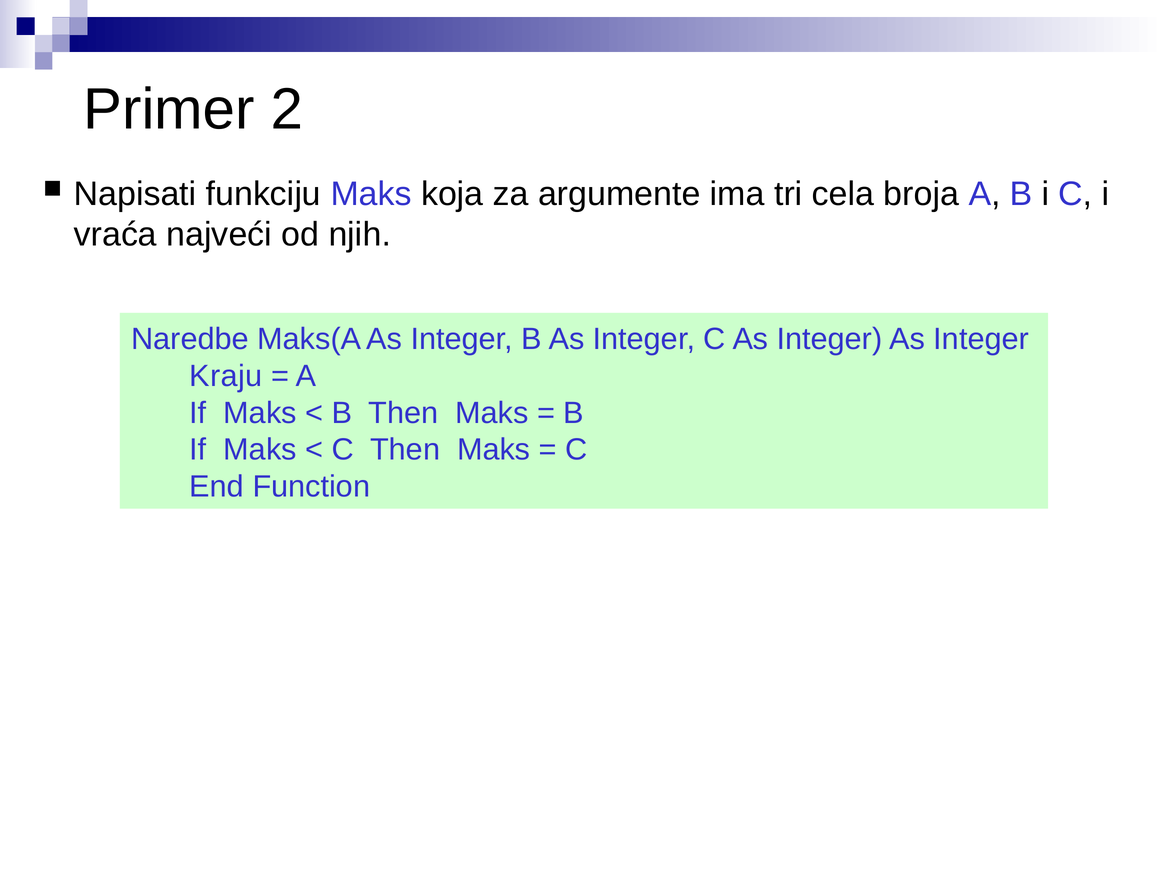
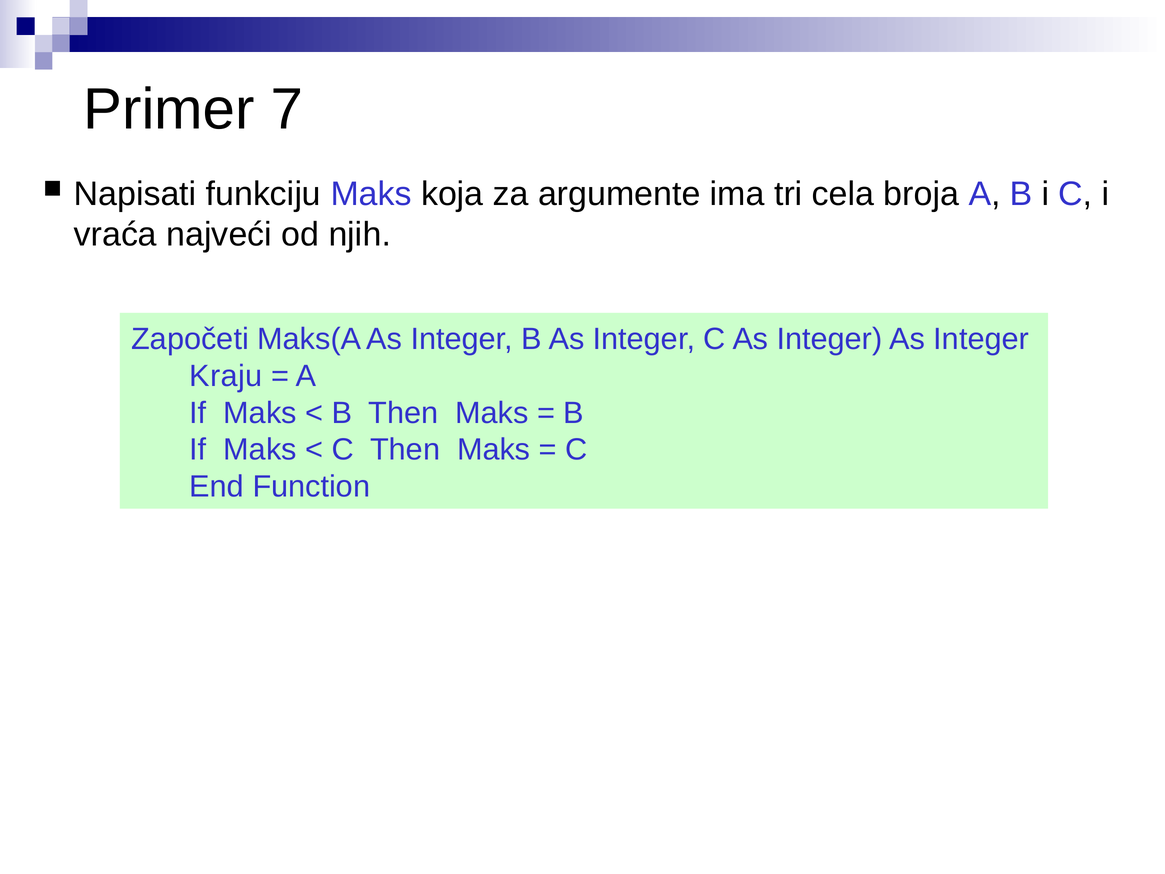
2: 2 -> 7 (287, 109)
Naredbe: Naredbe -> Započeti (190, 339)
